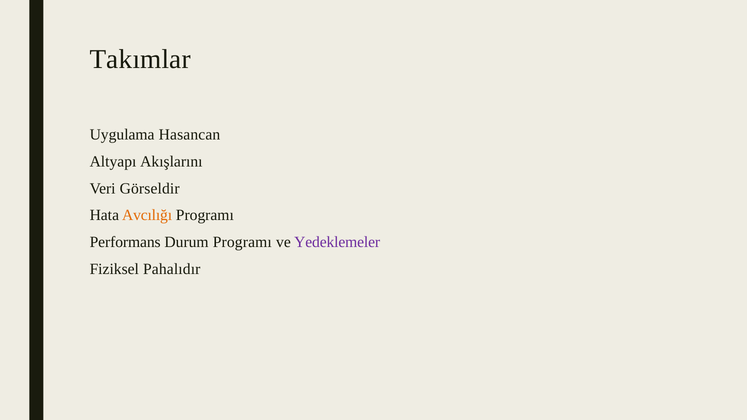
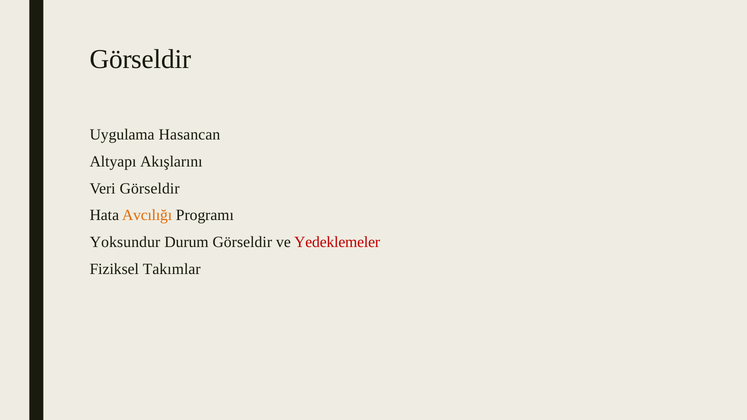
Takımlar: Takımlar -> Görseldir (140, 59)
Performans: Performans -> Yoksundur (125, 242)
Durum Programı: Programı -> Görseldir (242, 242)
Yedeklemeler colour: purple -> red (337, 242)
Pahalıdır: Pahalıdır -> Takımlar (172, 269)
